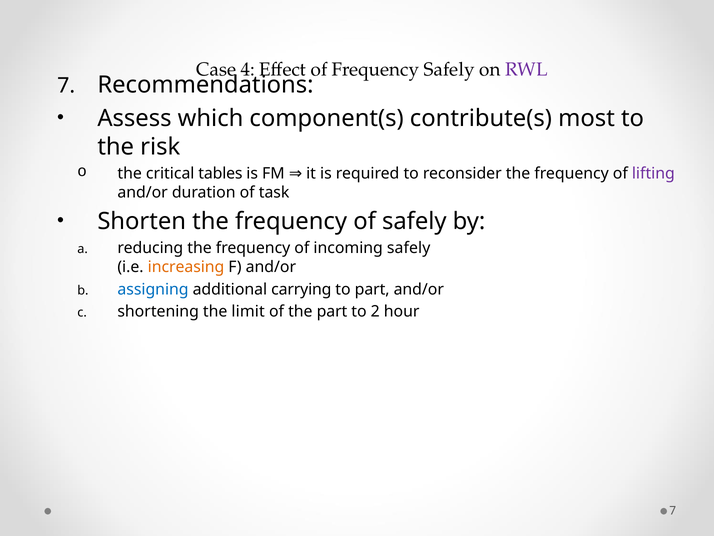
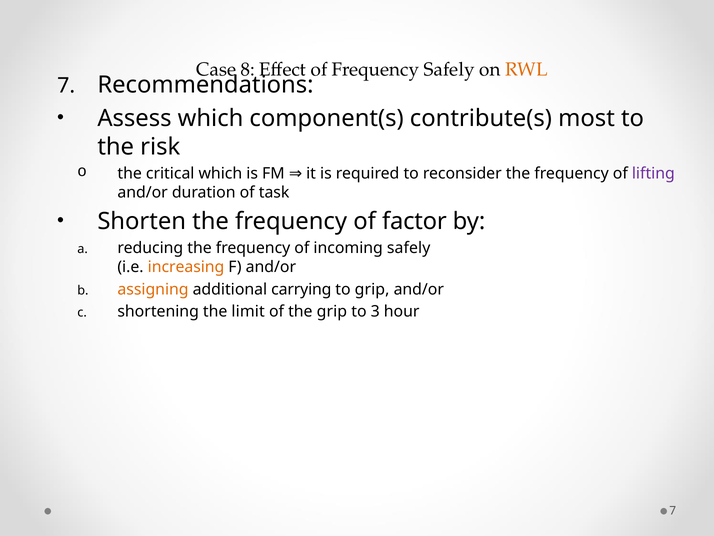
4: 4 -> 8 (248, 69)
RWL colour: purple -> orange (526, 69)
critical tables: tables -> which (220, 173)
of safely: safely -> factor (414, 221)
assigning colour: blue -> orange (153, 289)
to part: part -> grip (372, 289)
the part: part -> grip (332, 311)
2: 2 -> 3 (375, 311)
